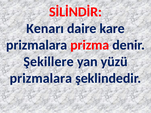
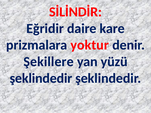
Kenarı: Kenarı -> Eğridir (45, 29)
prizma: prizma -> yoktur (90, 45)
prizmalara: prizmalara -> şeklindedir (41, 78)
